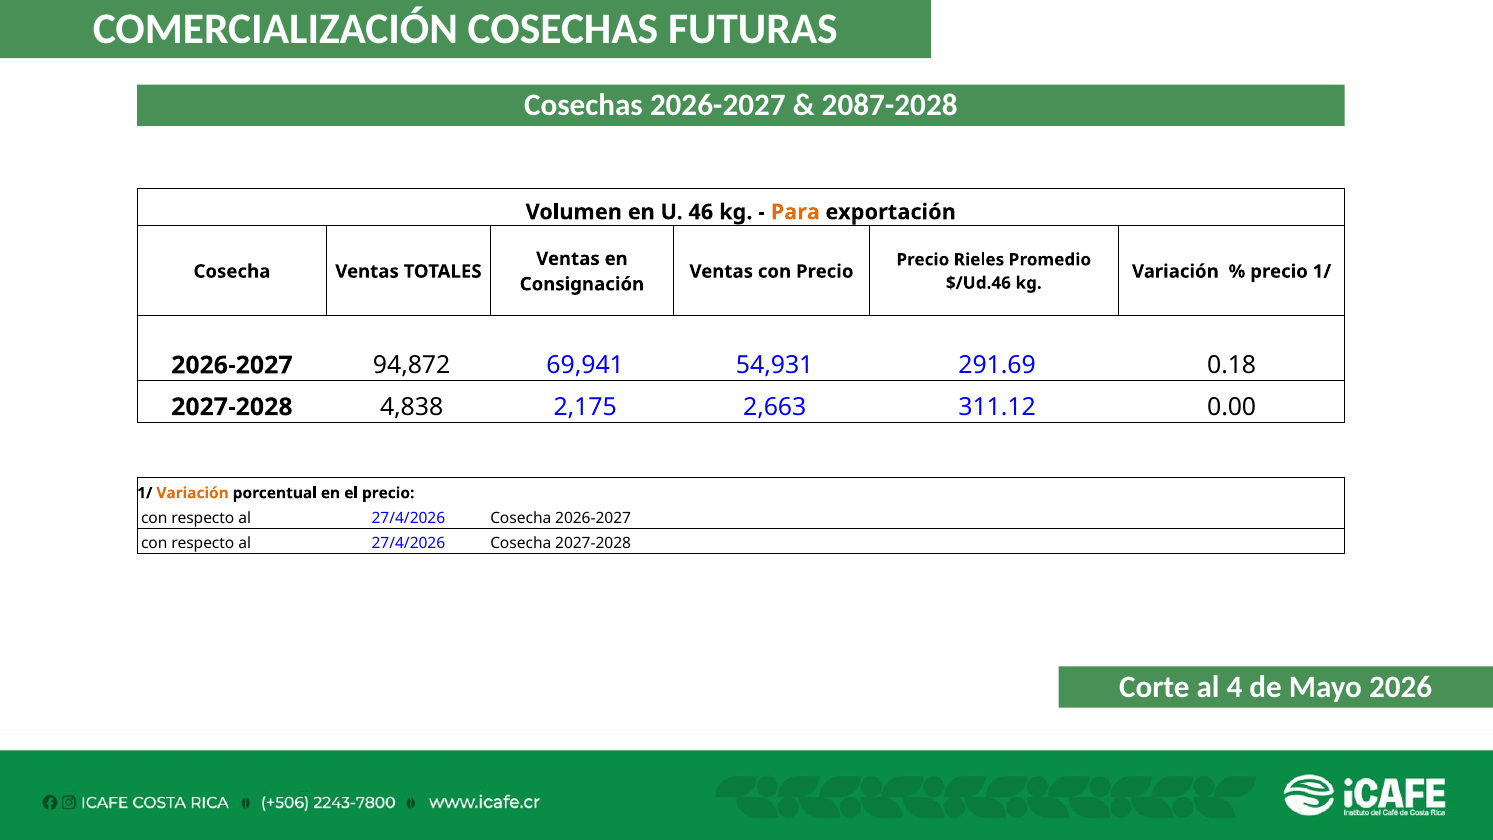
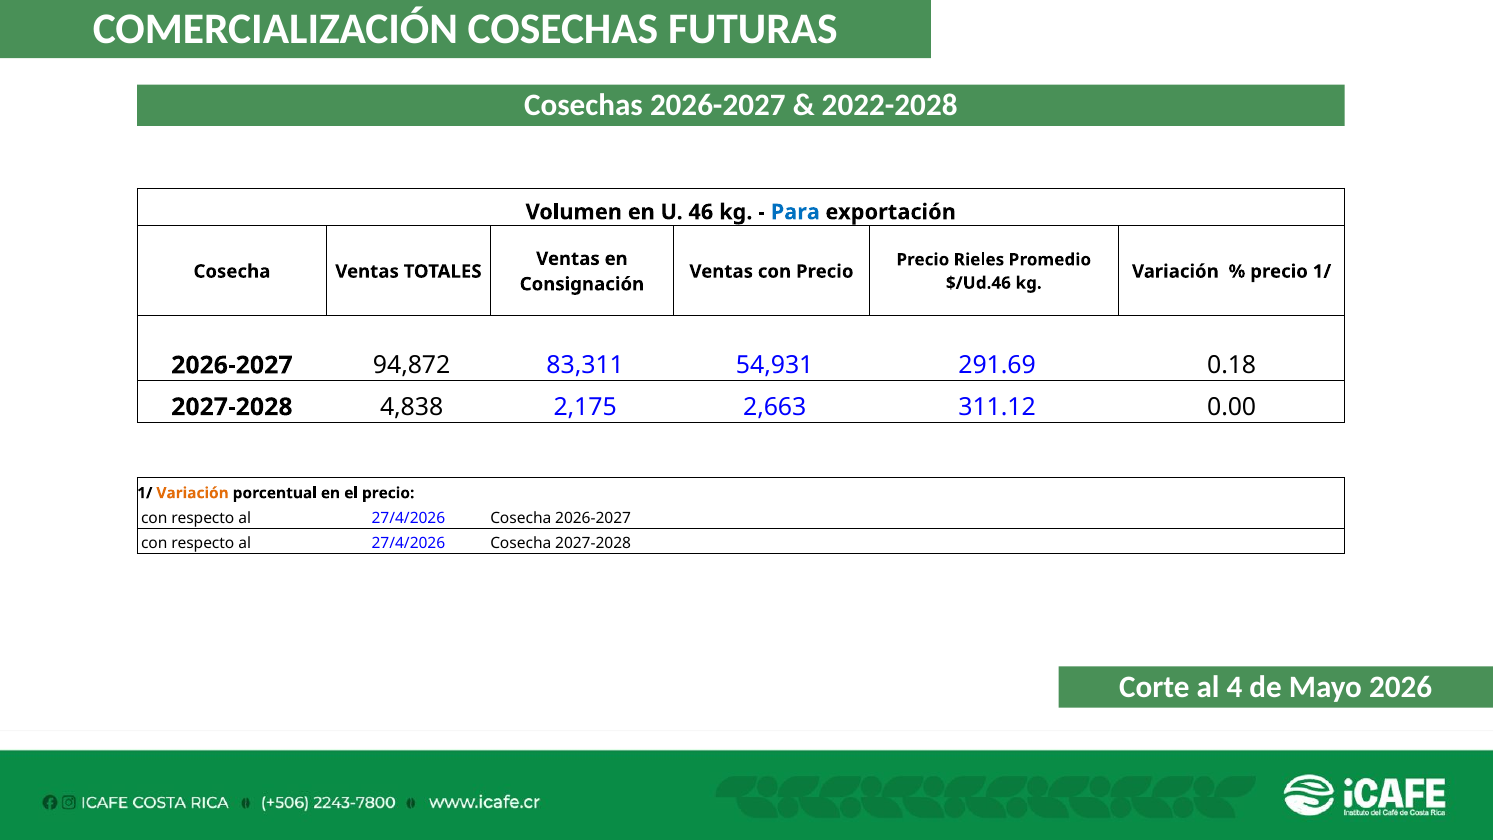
2087-2028: 2087-2028 -> 2022-2028 (890, 105)
Para colour: orange -> blue (795, 212)
69,941: 69,941 -> 83,311 (585, 365)
